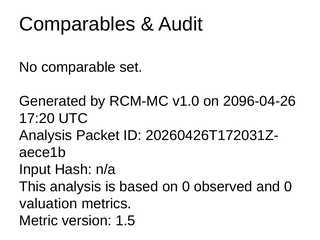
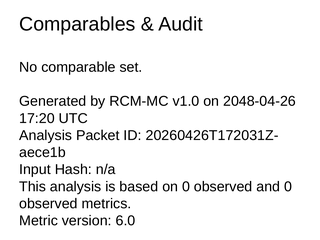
2096-04-26: 2096-04-26 -> 2048-04-26 (259, 101)
valuation: valuation -> observed (48, 204)
1.5: 1.5 -> 6.0 (126, 221)
